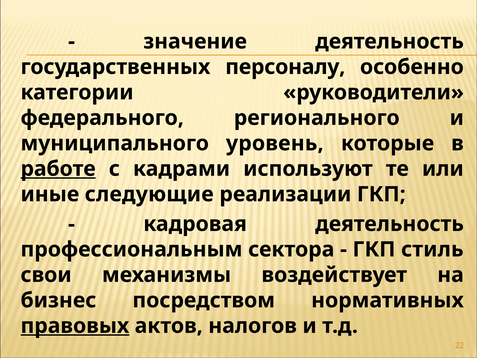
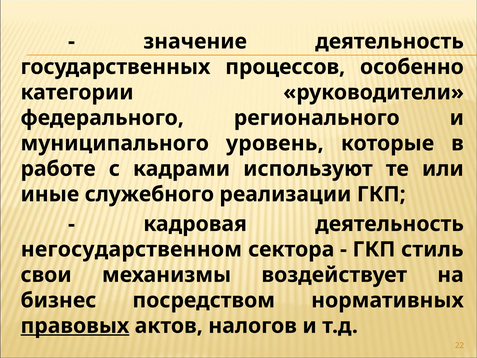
персоналу: персоналу -> процессов (285, 67)
работе underline: present -> none (58, 169)
следующие: следующие -> служебного (149, 194)
профессиональным: профессиональным -> негосударственном (131, 249)
